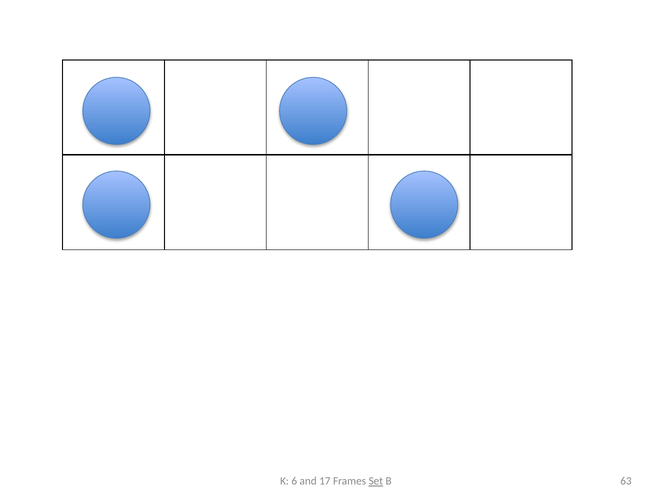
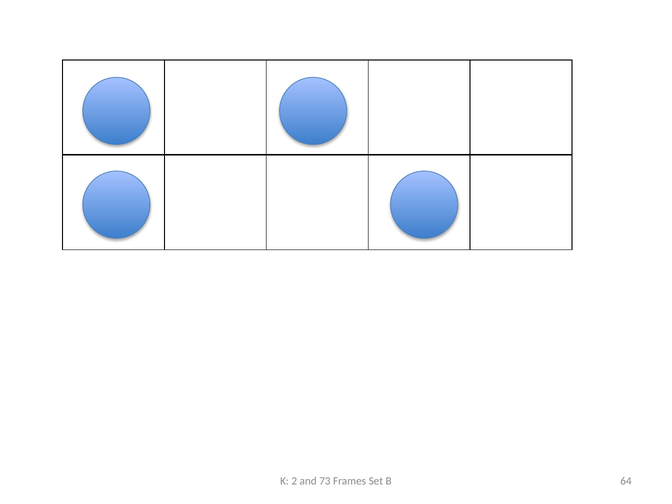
6: 6 -> 2 (294, 481)
17: 17 -> 73 (325, 481)
Set underline: present -> none (376, 481)
63: 63 -> 64 (626, 481)
